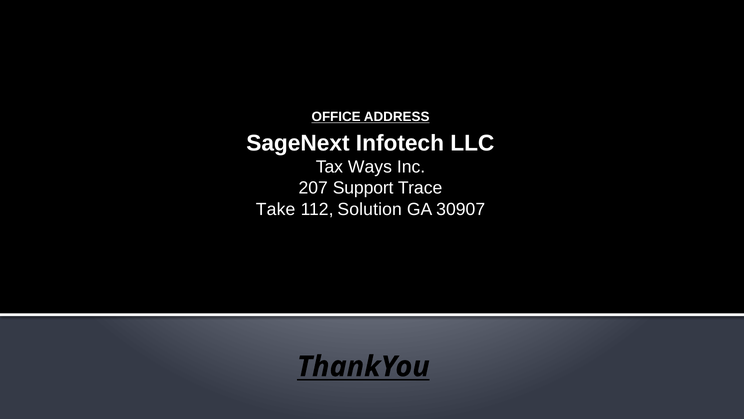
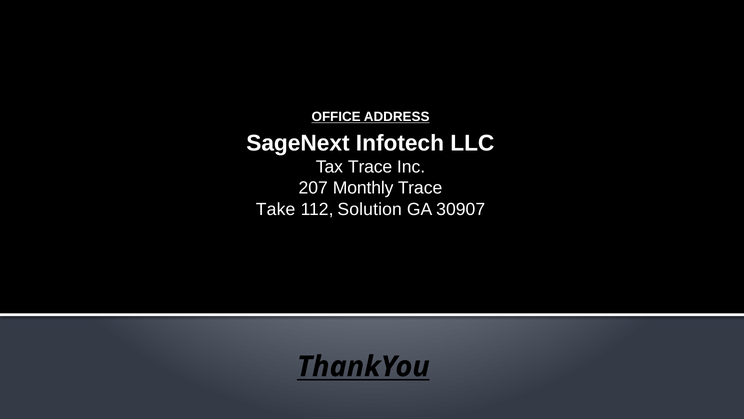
Tax Ways: Ways -> Trace (370, 167)
Support: Support -> Monthly (363, 188)
